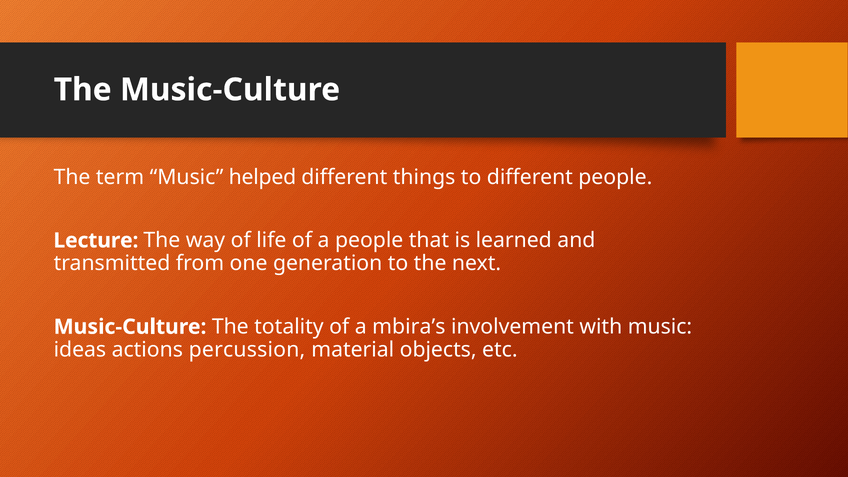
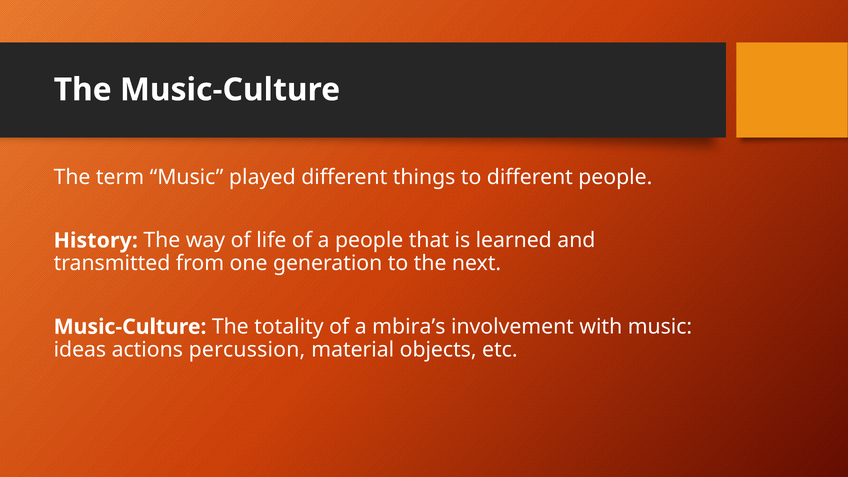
helped: helped -> played (262, 177)
Lecture: Lecture -> History (96, 240)
